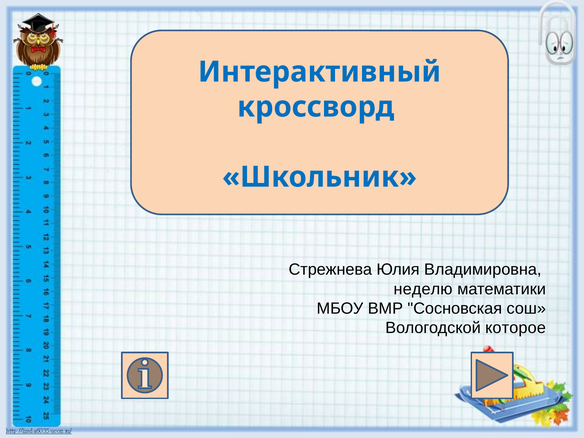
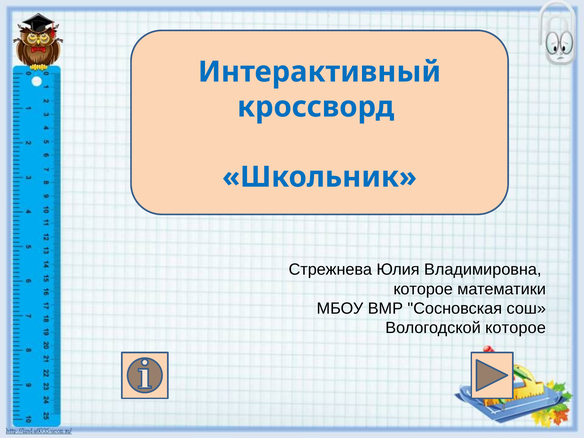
неделю: неделю -> которое (423, 289)
